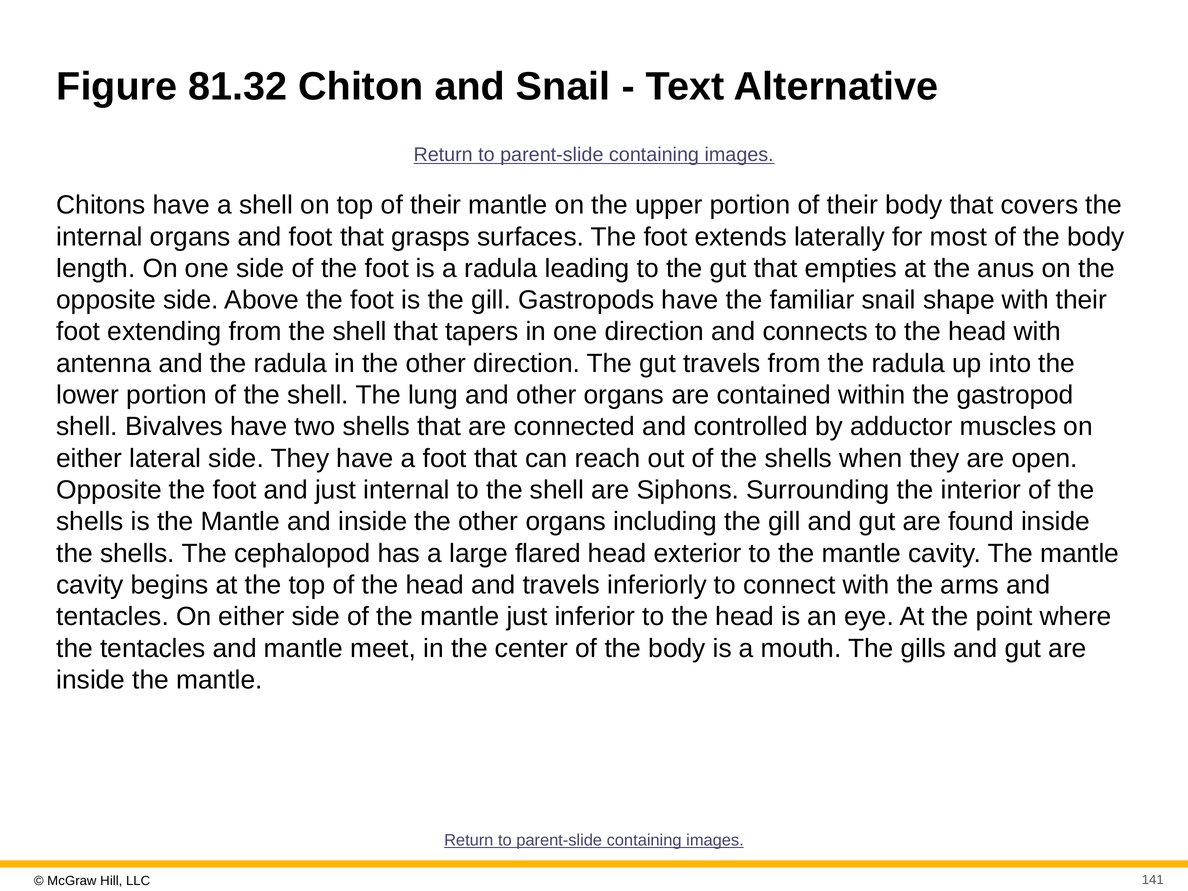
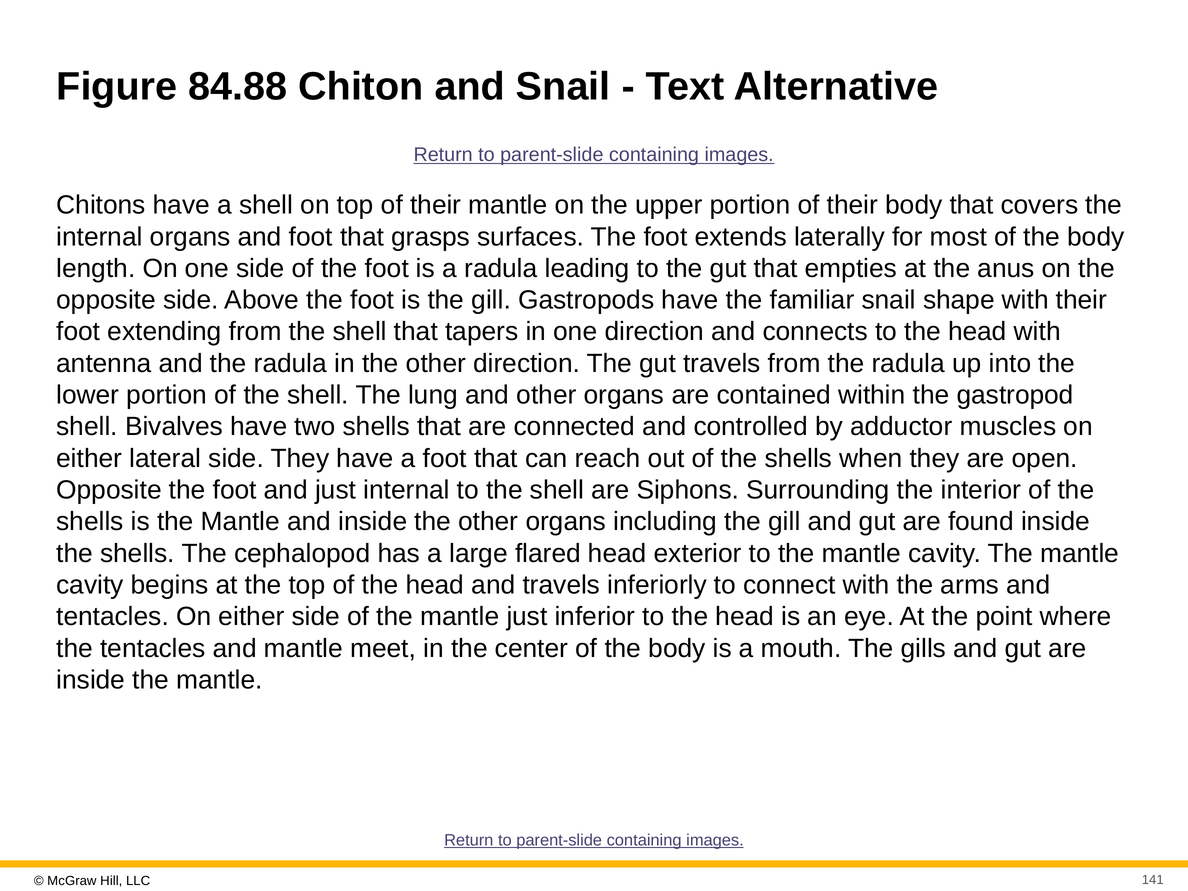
81.32: 81.32 -> 84.88 (238, 86)
